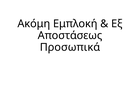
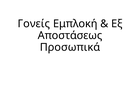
Ακόμη: Ακόμη -> Γονείς (34, 24)
